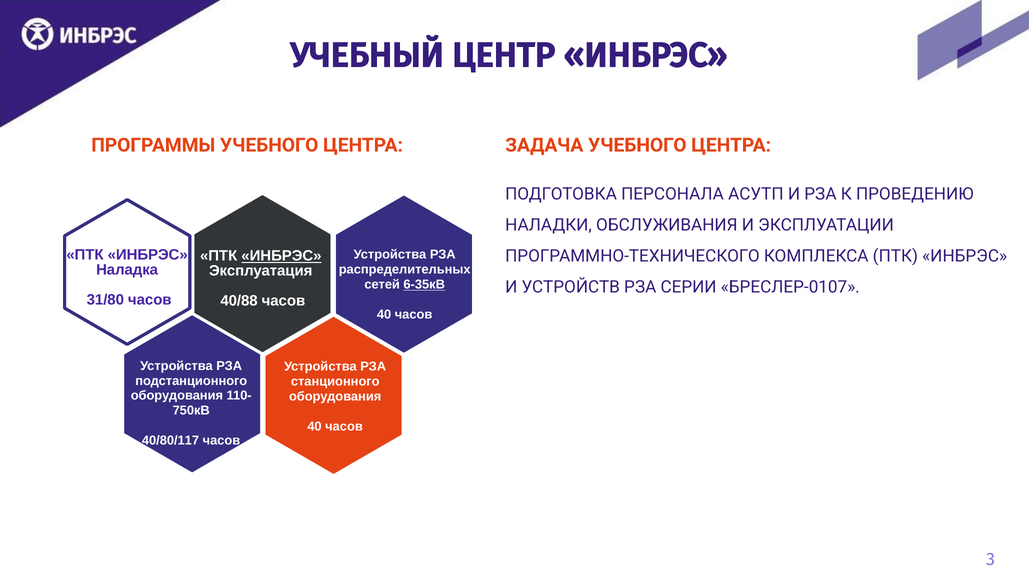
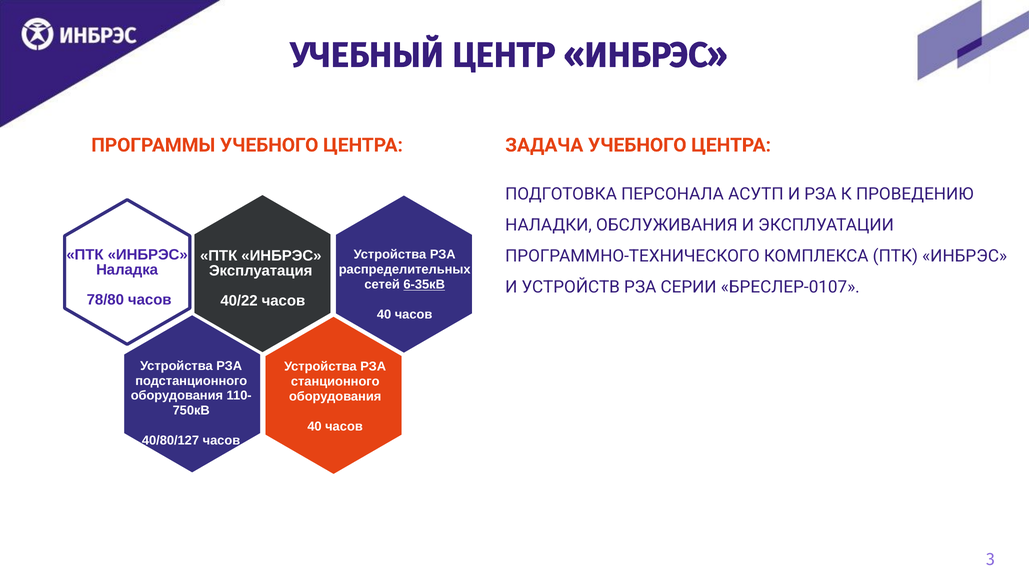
ИНБРЭС underline: present -> none (281, 256)
31/80: 31/80 -> 78/80 (105, 300)
40/88: 40/88 -> 40/22 (239, 301)
40/80/117: 40/80/117 -> 40/80/127 (170, 440)
